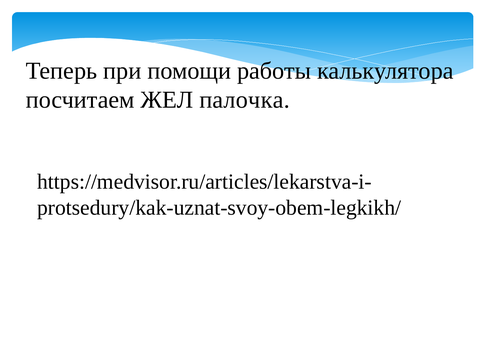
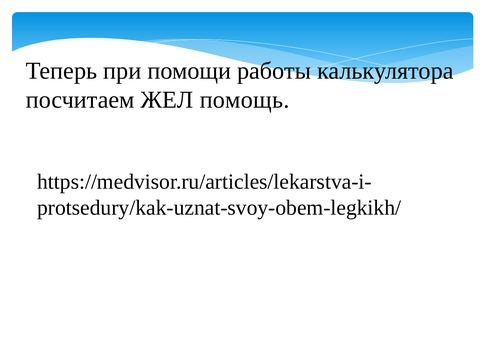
палочка: палочка -> помощь (245, 100)
